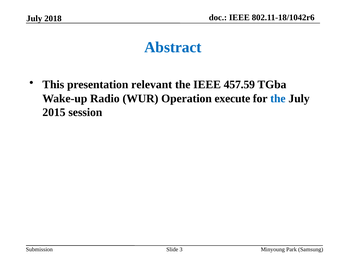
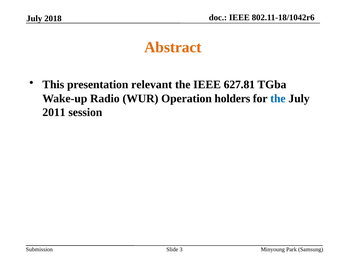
Abstract colour: blue -> orange (173, 47)
457.59: 457.59 -> 627.81 (239, 84)
execute: execute -> holders (232, 98)
2015: 2015 -> 2011 (54, 112)
